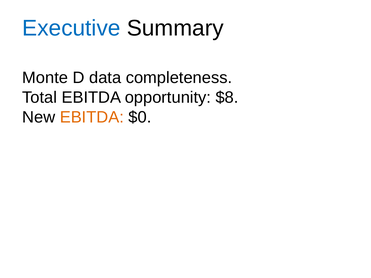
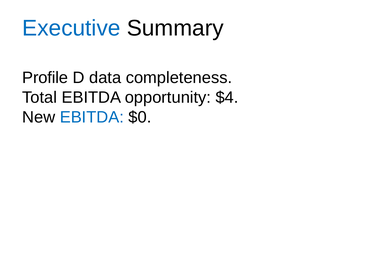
Monte: Monte -> Profile (45, 78)
$8: $8 -> $4 (227, 98)
EBITDA colour: orange -> blue (92, 117)
